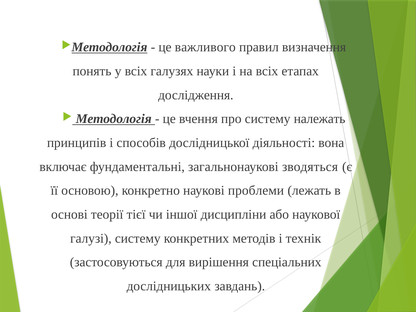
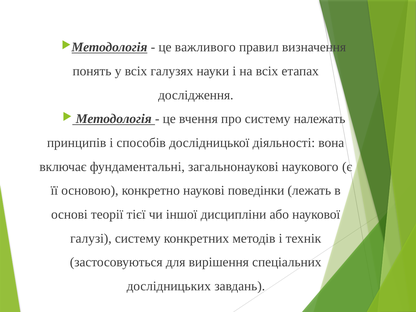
зводяться: зводяться -> наукового (310, 167)
проблеми: проблеми -> поведінки (256, 191)
